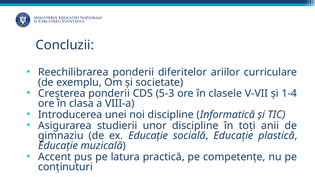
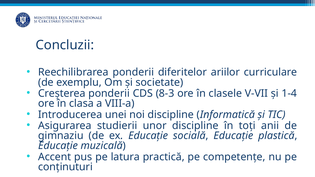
5-3: 5-3 -> 8-3 (165, 93)
